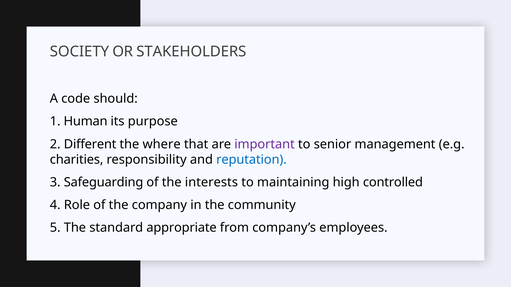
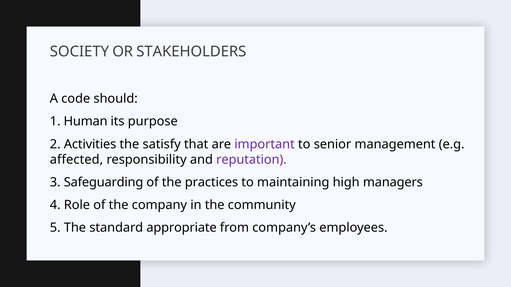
Different: Different -> Activities (90, 144)
where: where -> satisfy (162, 144)
charities: charities -> affected (76, 160)
reputation colour: blue -> purple (251, 160)
interests: interests -> practices (212, 183)
controlled: controlled -> managers (393, 183)
